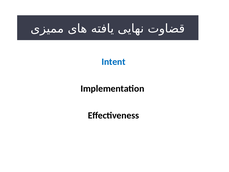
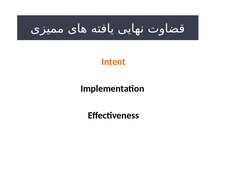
Intent colour: blue -> orange (114, 62)
